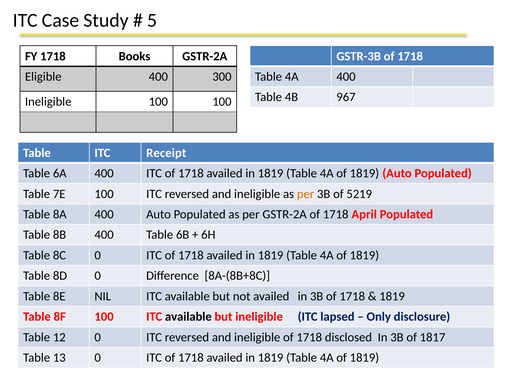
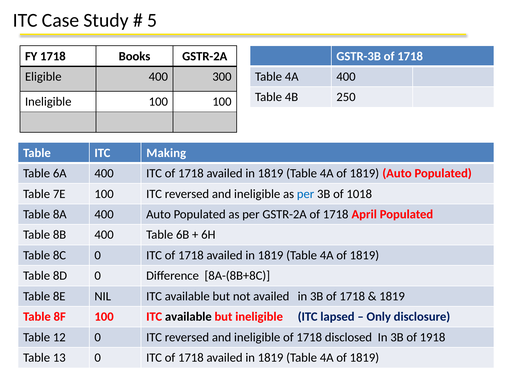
967: 967 -> 250 (346, 97)
Receipt: Receipt -> Making (166, 153)
per colour: orange -> blue (306, 194)
5219: 5219 -> 1018 (359, 194)
1817: 1817 -> 1918 (433, 337)
